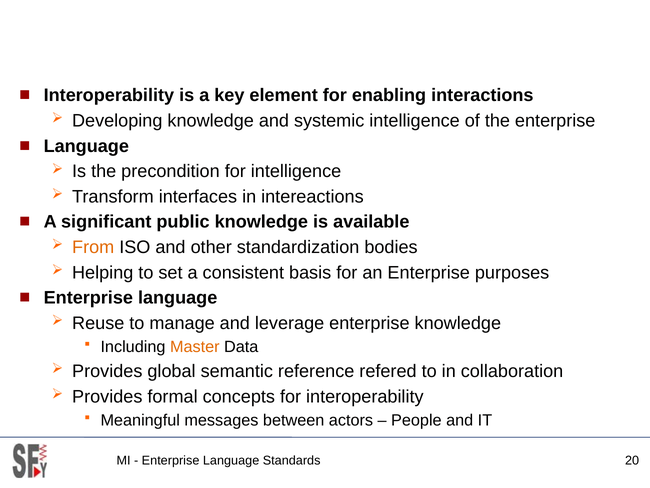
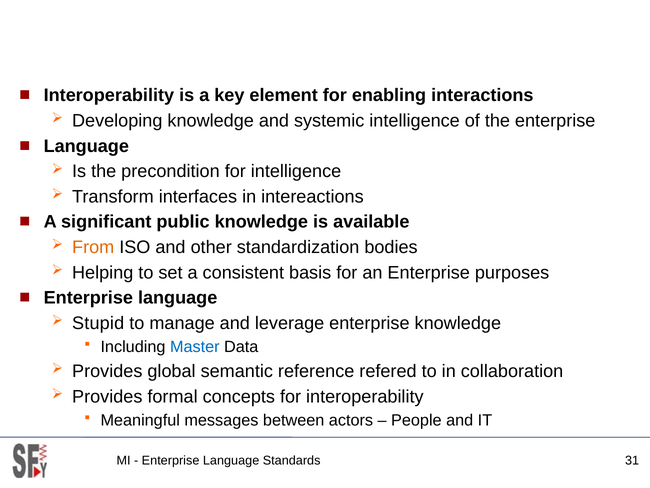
Reuse: Reuse -> Stupid (98, 323)
Master colour: orange -> blue (195, 347)
20: 20 -> 31 (632, 460)
